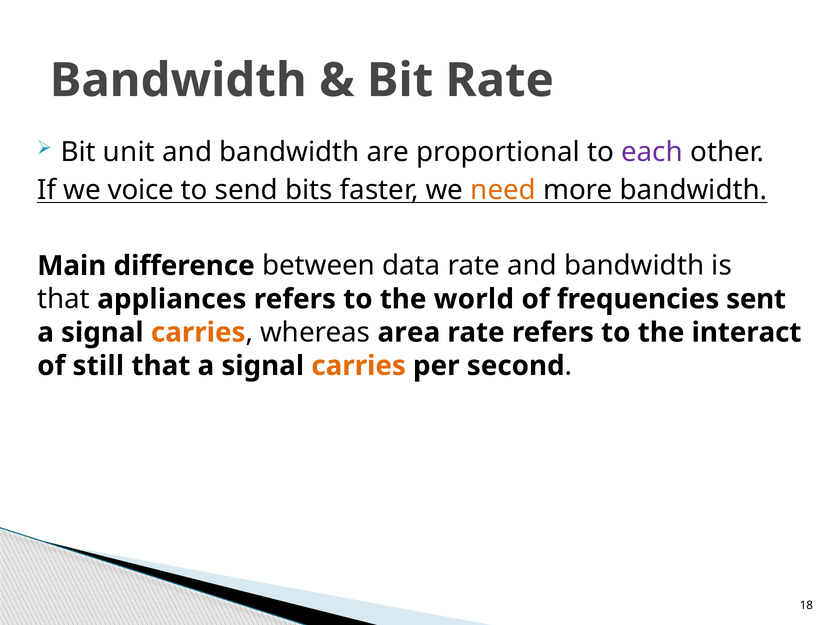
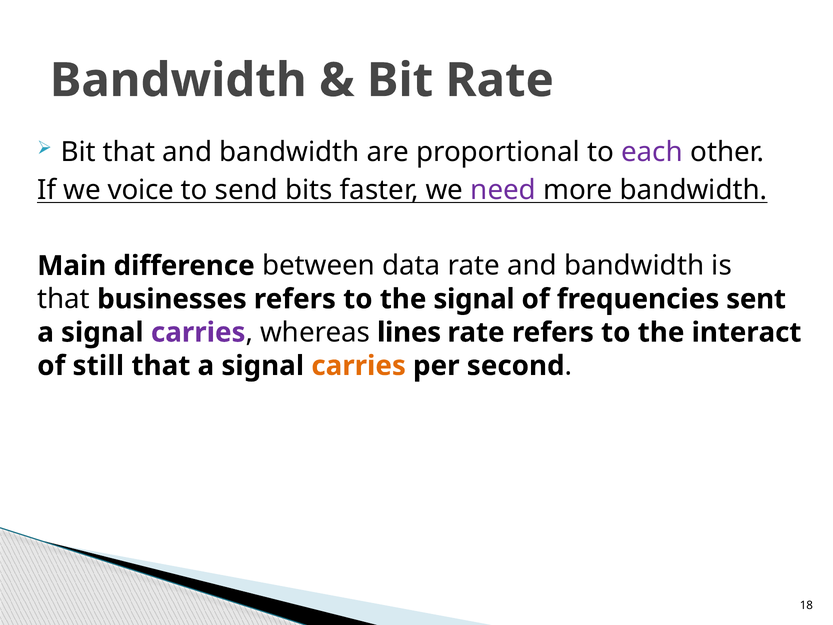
Bit unit: unit -> that (129, 152)
need colour: orange -> purple (503, 190)
appliances: appliances -> businesses (172, 299)
the world: world -> signal (474, 299)
carries colour: orange -> purple (198, 332)
area: area -> lines (409, 332)
